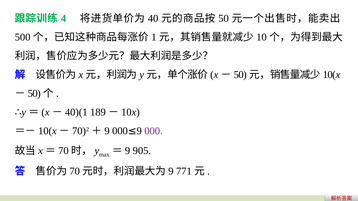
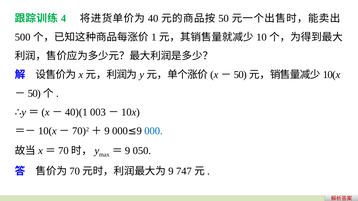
189: 189 -> 003 (98, 113)
000 colour: purple -> blue (153, 131)
905: 905 -> 050 (142, 151)
771: 771 -> 747 (184, 172)
